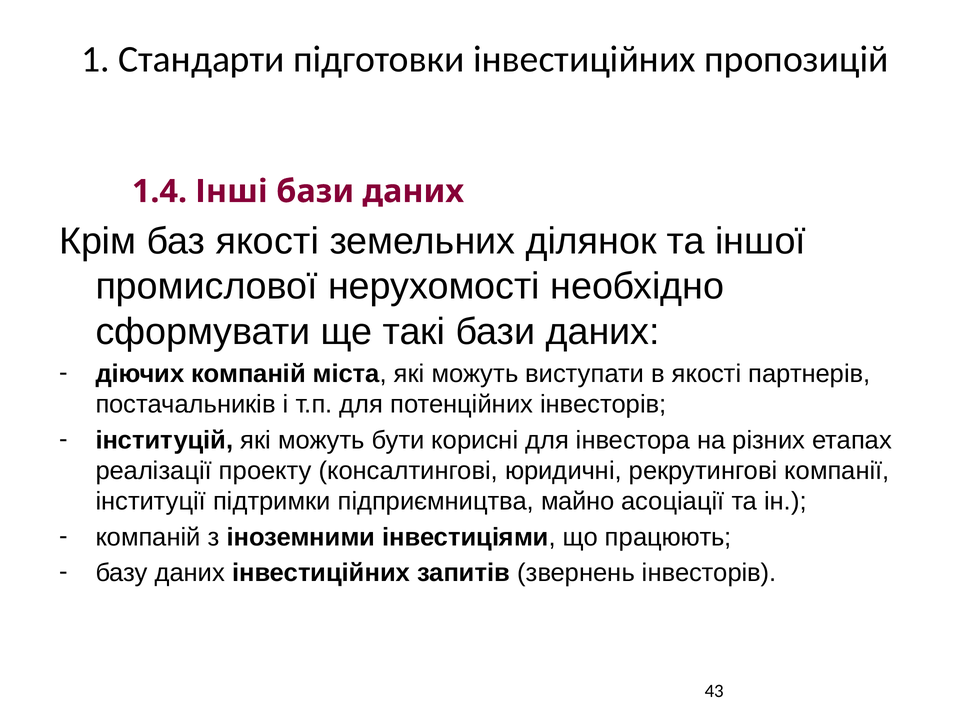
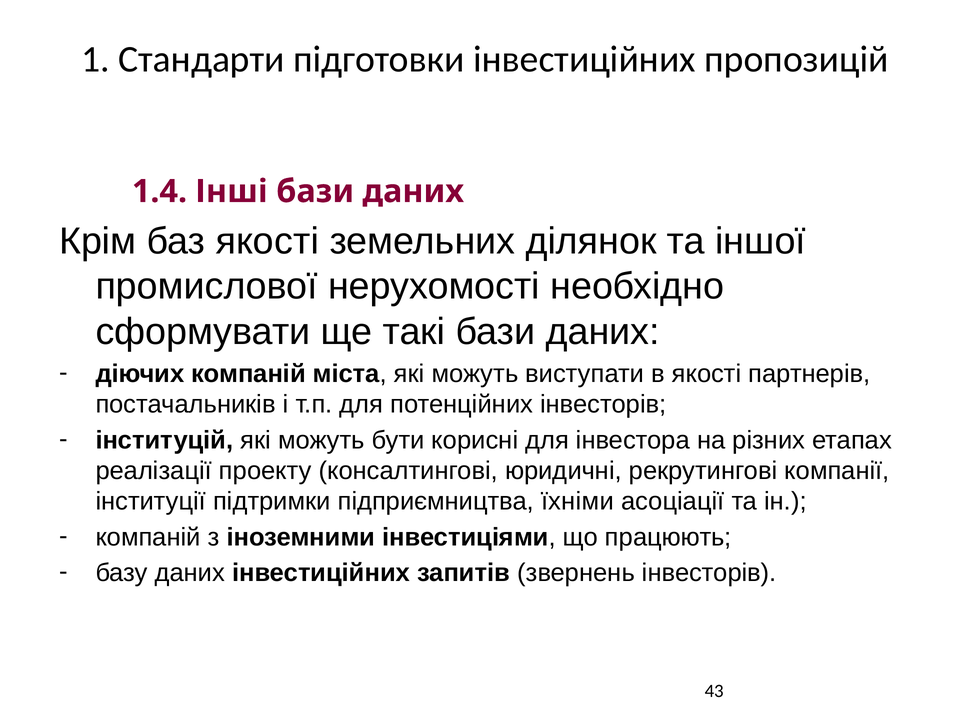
майно: майно -> їхніми (577, 502)
